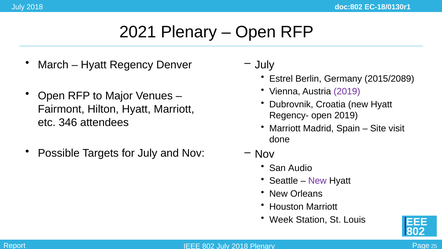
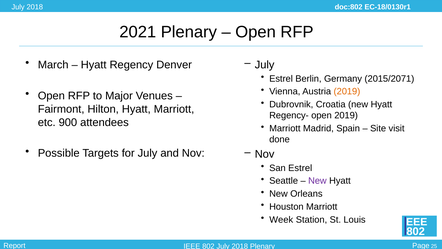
2015/2089: 2015/2089 -> 2015/2071 (389, 79)
2019 colour: purple -> orange (347, 91)
346: 346 -> 900 (68, 122)
San Audio: Audio -> Estrel (300, 168)
